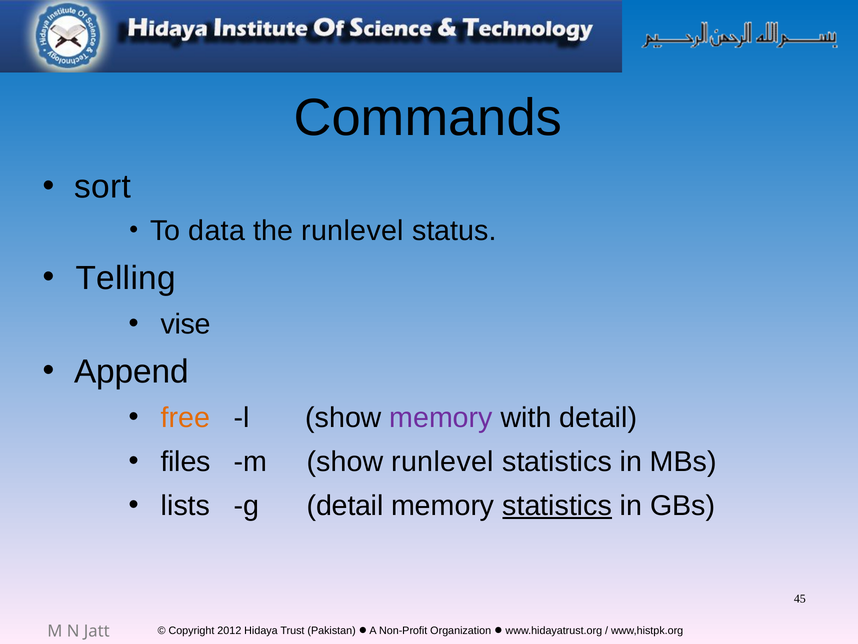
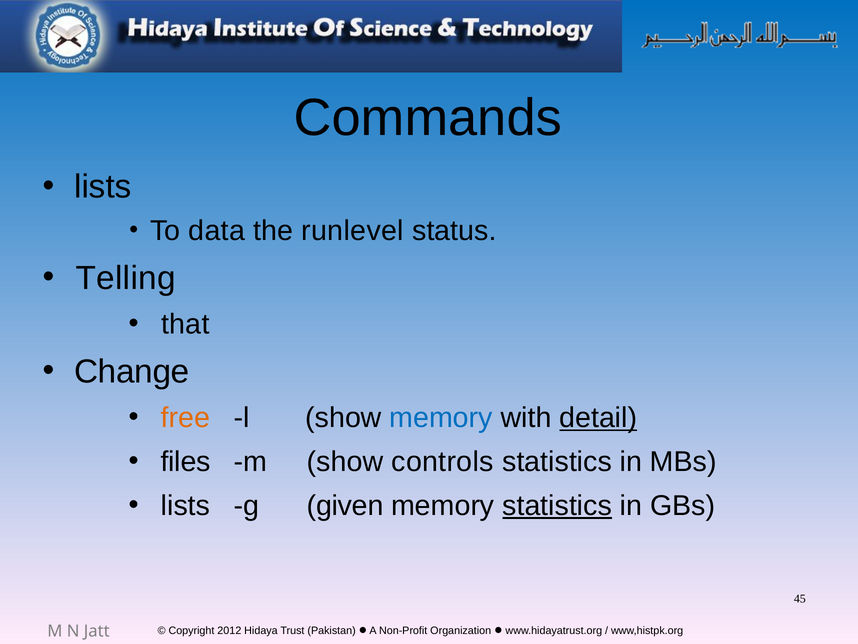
sort: sort -> lists (103, 187)
vise: vise -> that (185, 324)
Append: Append -> Change (132, 371)
memory colour: purple -> blue (441, 418)
detail underline: none -> present (598, 418)
show runlevel: runlevel -> controls (443, 462)
g detail: detail -> given (345, 505)
